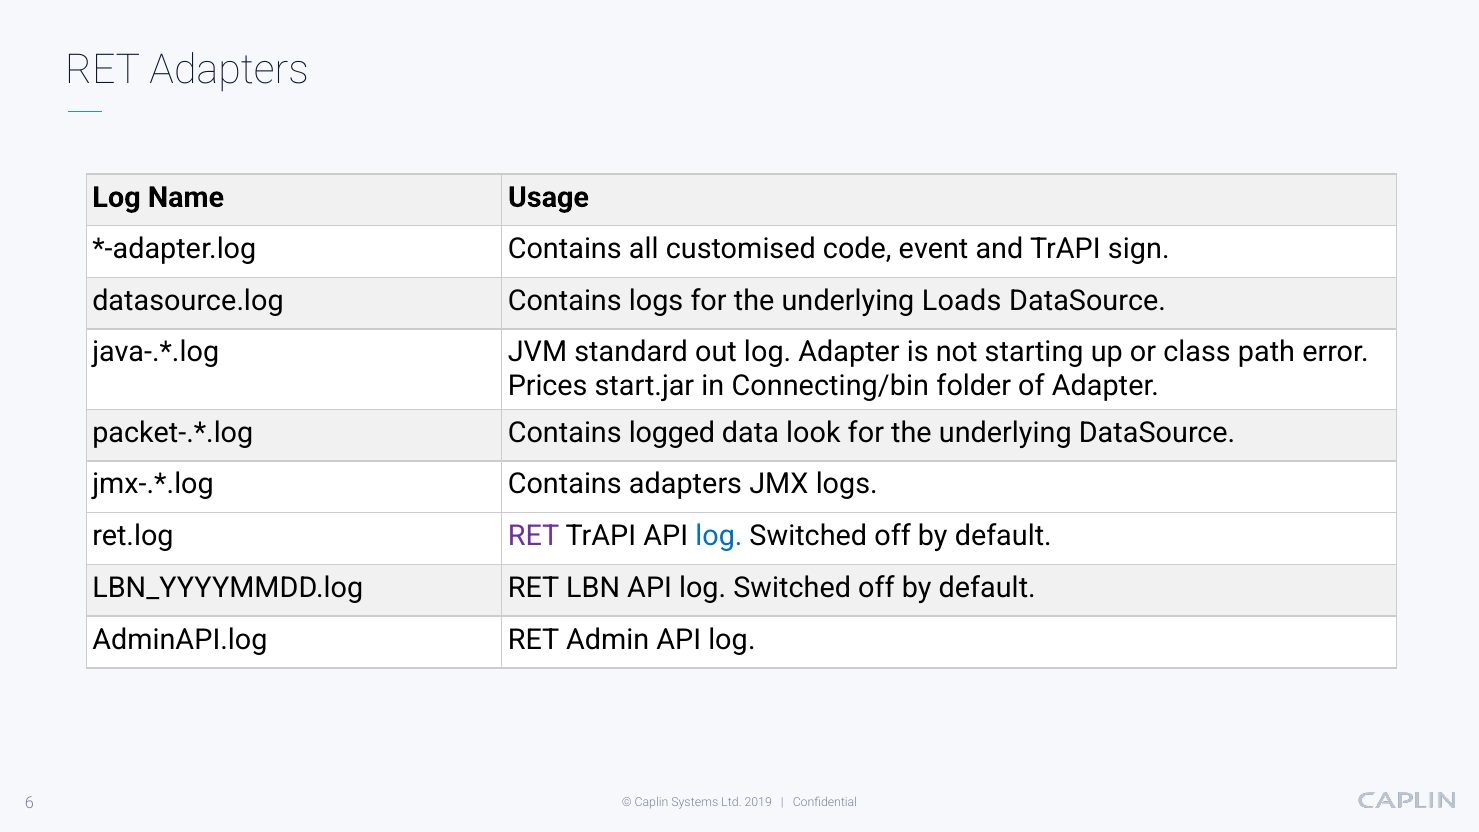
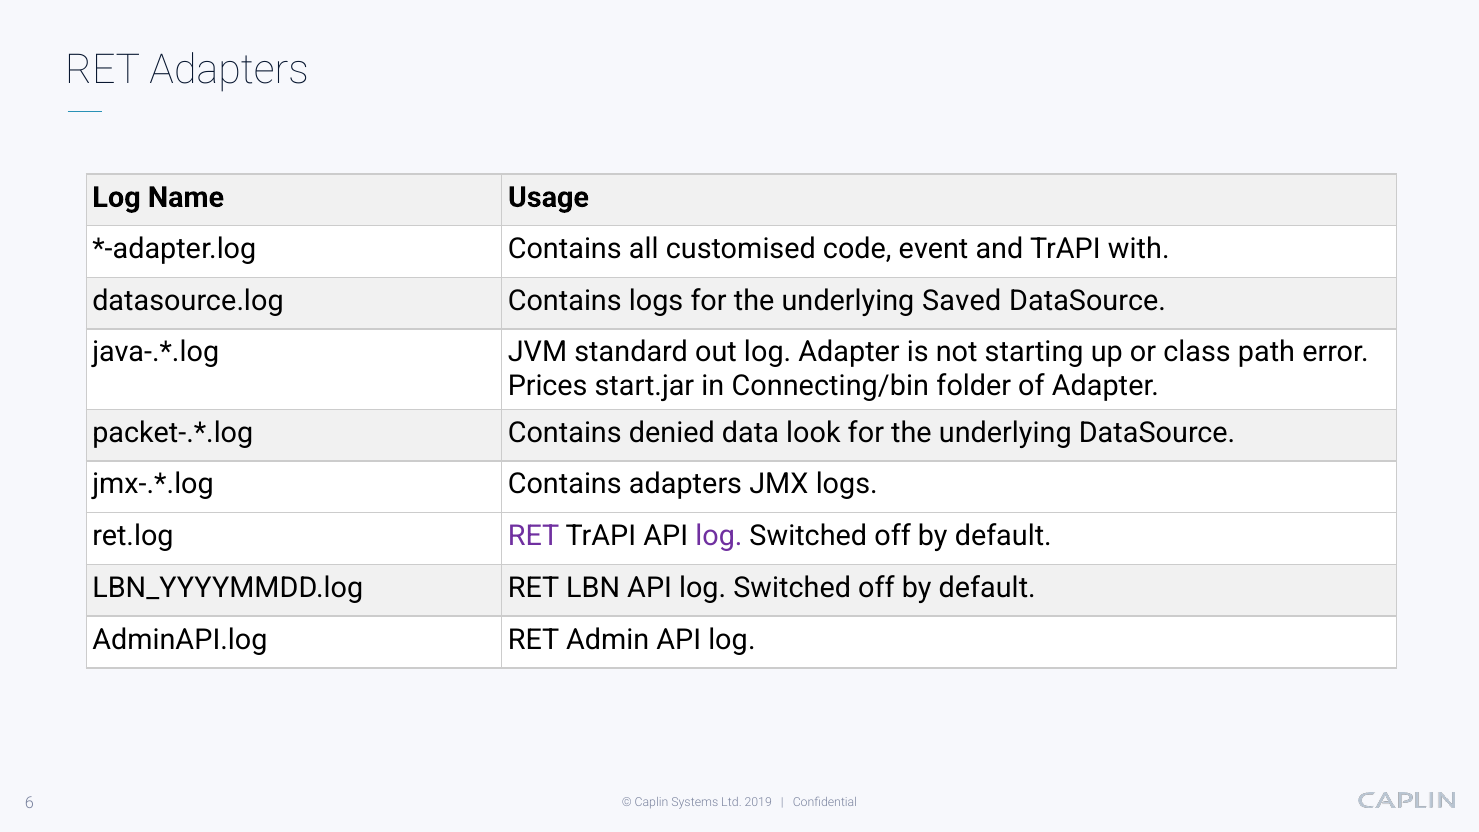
sign: sign -> with (1139, 249)
Loads: Loads -> Saved (962, 301)
logged: logged -> denied (672, 433)
log colour: blue -> purple (719, 536)
